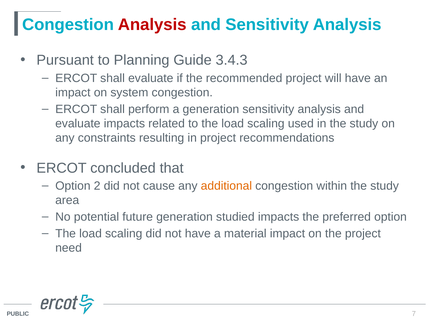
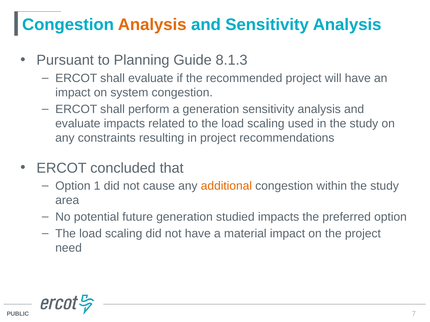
Analysis colour: red -> orange (152, 25)
3.4.3: 3.4.3 -> 8.1.3 (232, 60)
2: 2 -> 1 (97, 186)
